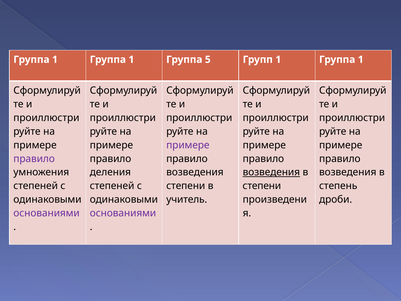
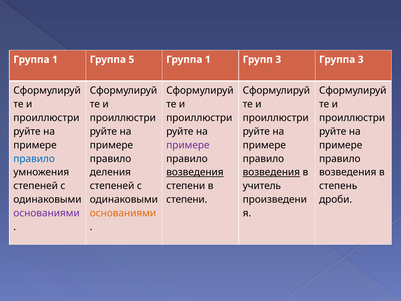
Группа 1 Группа 1: 1 -> 5 (131, 60)
5: 5 -> 1 (208, 60)
Групп 1: 1 -> 3 (278, 60)
1: 1 -> 3 (361, 60)
правило colour: purple -> blue (34, 159)
возведения underline: none -> present (195, 172)
степени: степени -> учитель (262, 186)
учитель: учитель -> степени (187, 199)
основаниями colour: purple -> orange (123, 213)
